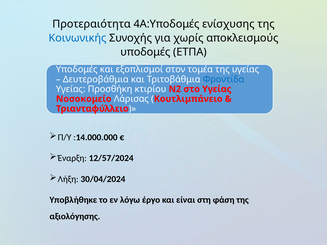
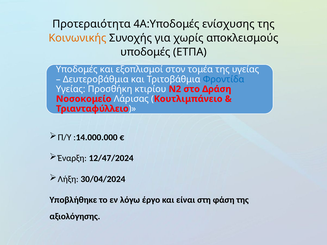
Κοινωνικής colour: blue -> orange (77, 38)
στο Υγείας: Υγείας -> Δράση (217, 89)
12/57/2024: 12/57/2024 -> 12/47/2024 (111, 158)
